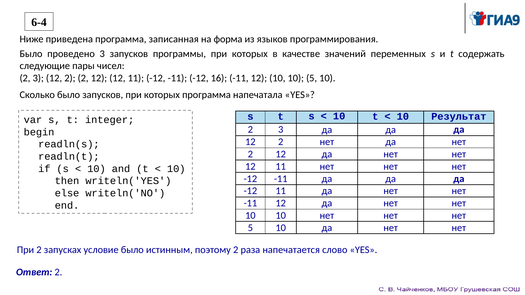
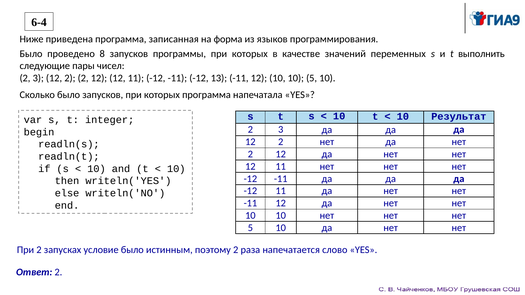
проведено 3: 3 -> 8 (102, 54)
содержать: содержать -> выполнить (481, 54)
16: 16 -> 13 (219, 78)
